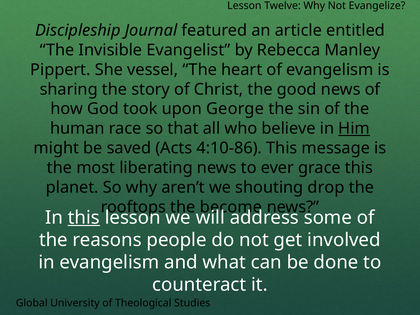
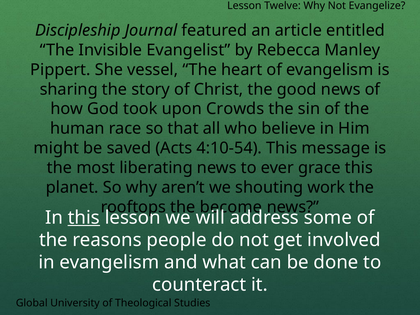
George: George -> Crowds (235, 109)
Him underline: present -> none (354, 129)
4:10-86: 4:10-86 -> 4:10-54 (229, 148)
drop: drop -> work (326, 187)
